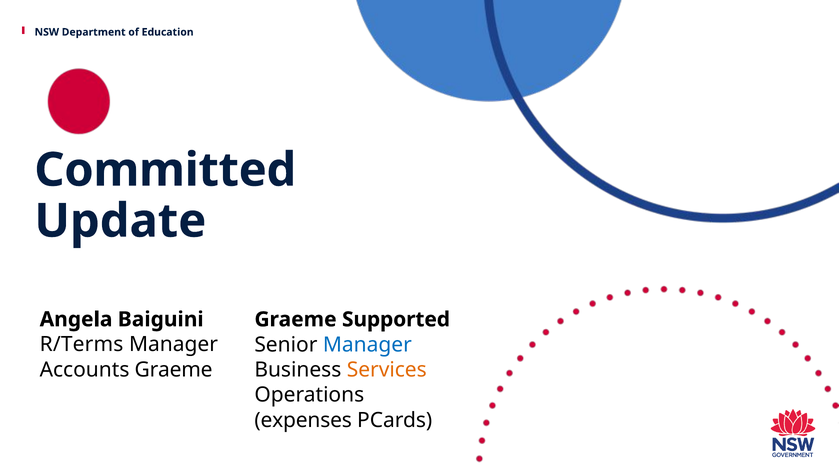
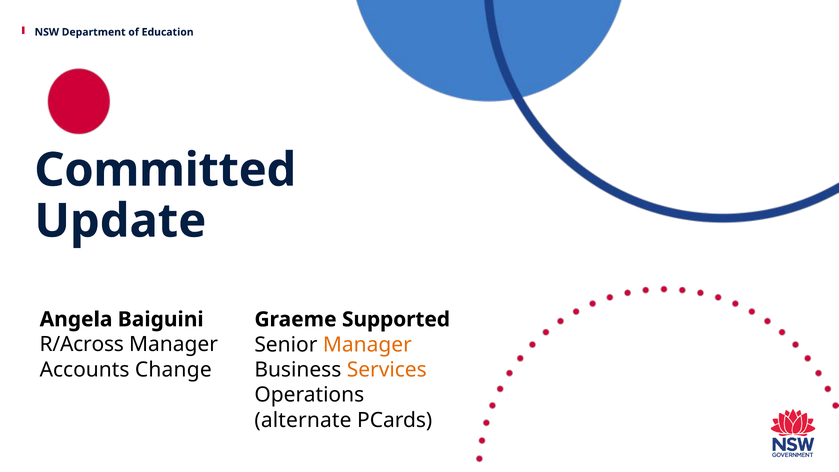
R/Terms: R/Terms -> R/Across (82, 344)
Manager colour: blue -> orange (367, 345)
Accounts Graeme: Graeme -> Change (173, 370)
expenses: expenses -> alternate (303, 420)
